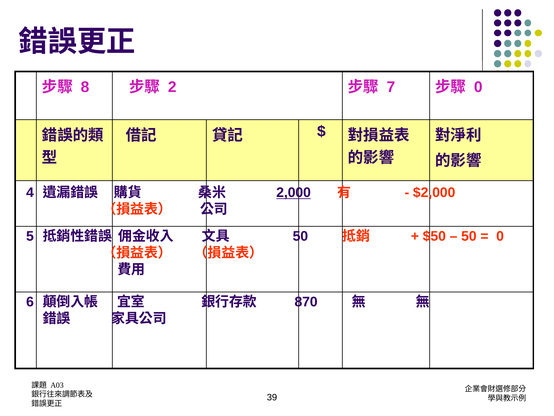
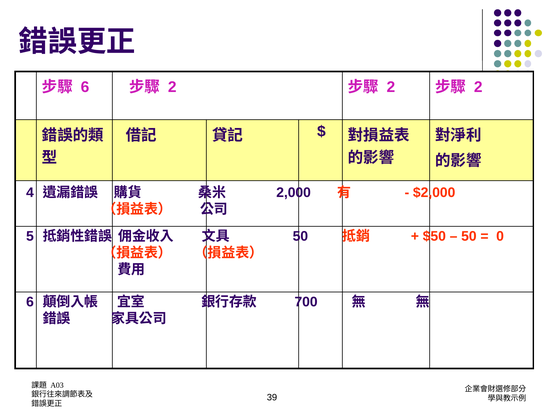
8: 8 -> 6 (85, 87)
7: 7 -> 2 (391, 87)
0: 0 -> 2 (478, 87)
2,000 underline: present -> none (294, 192)
870: 870 -> 700 (306, 302)
